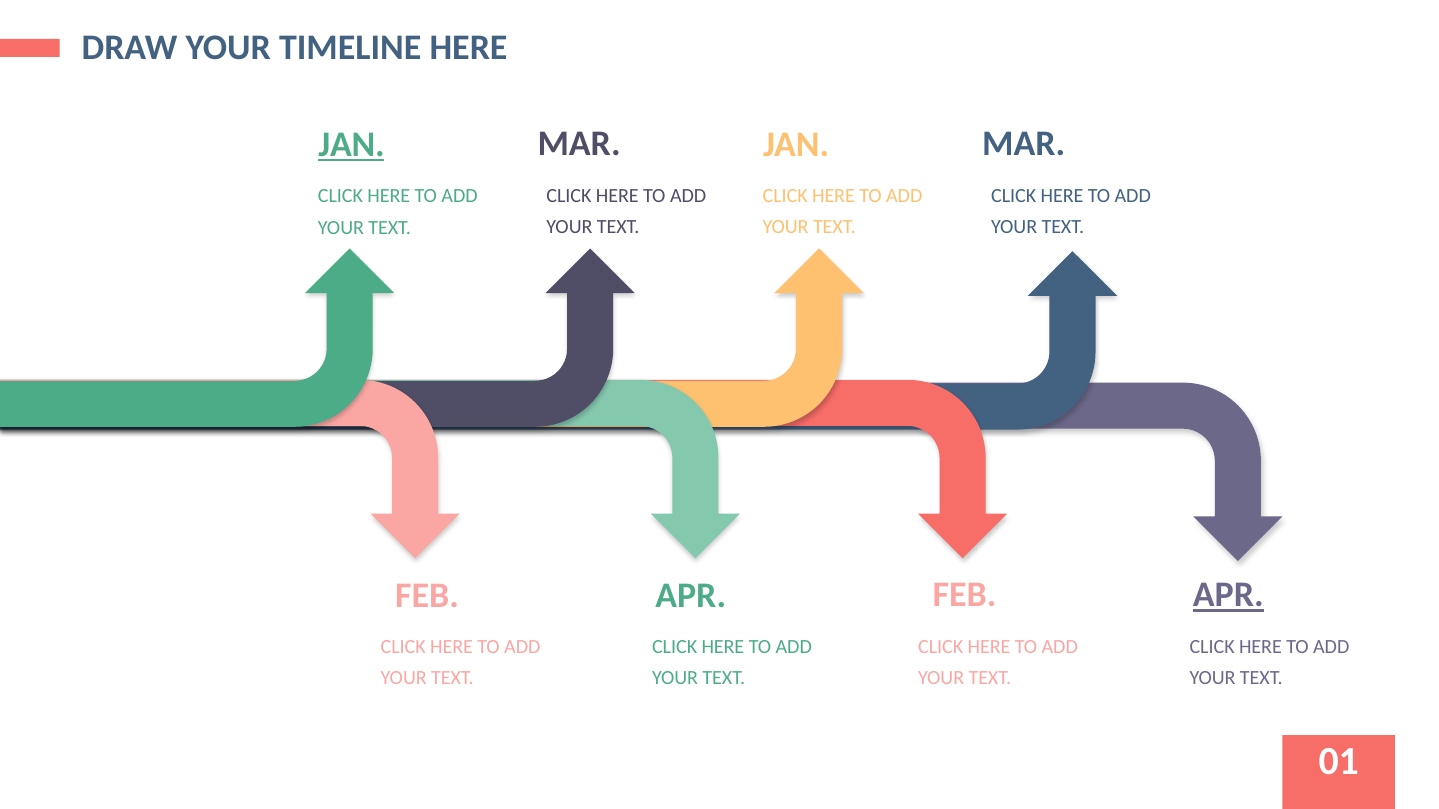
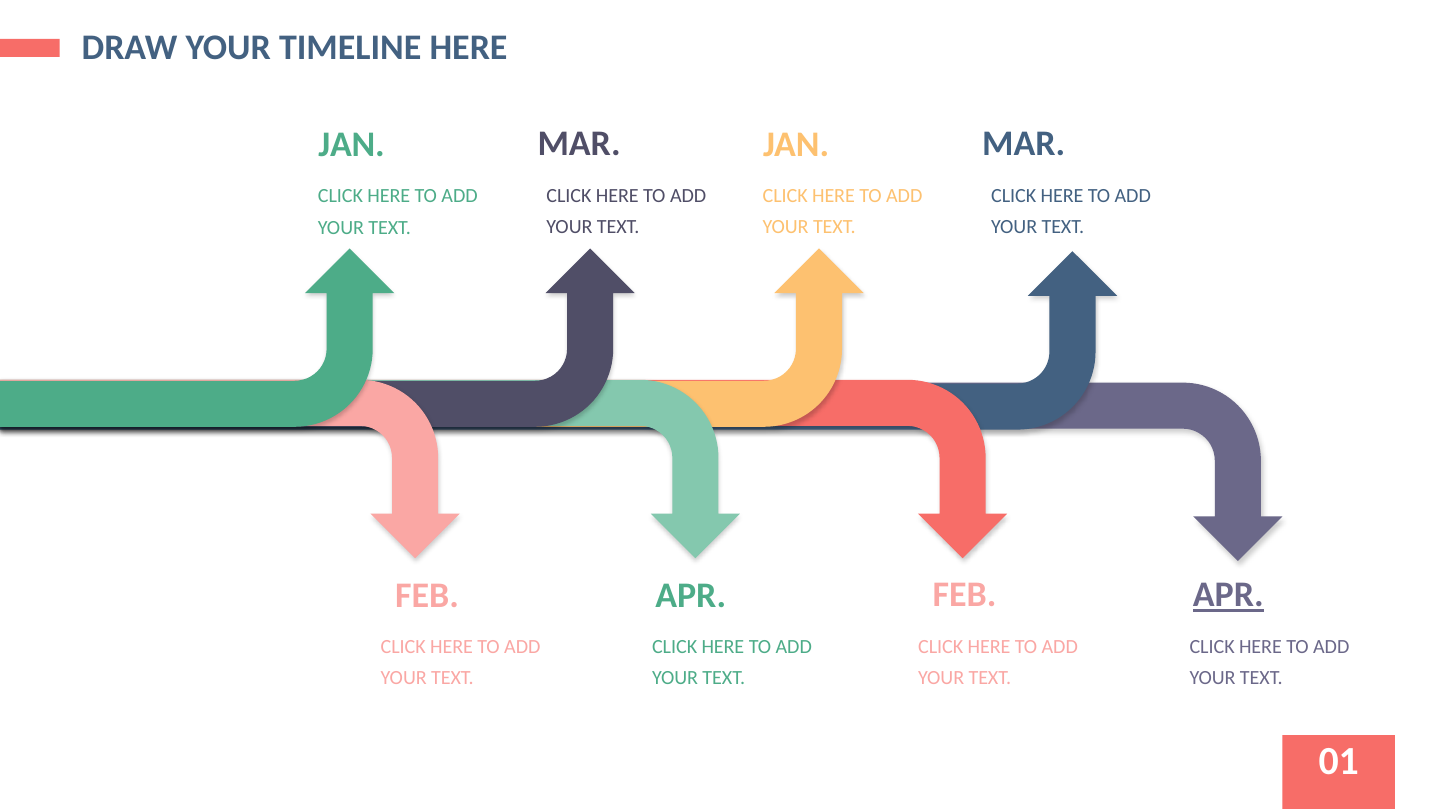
JAN underline: present -> none (352, 145)
